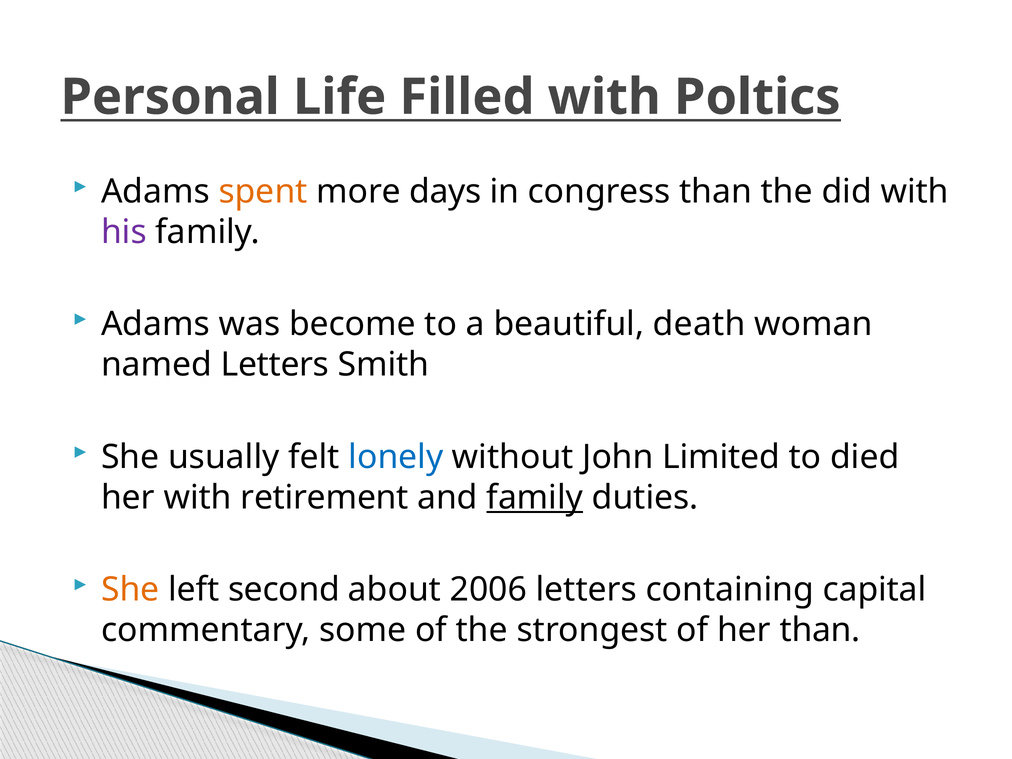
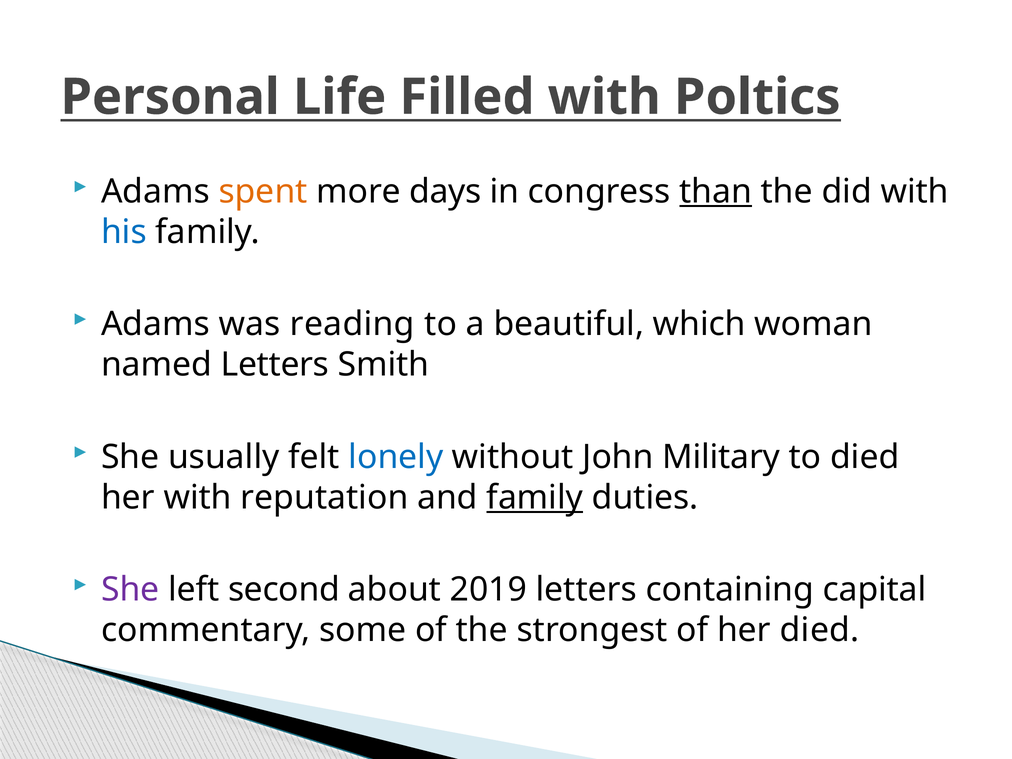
than underline: none -> present (716, 192)
his colour: purple -> blue (124, 232)
become: become -> reading (352, 324)
death: death -> which (699, 324)
Limited: Limited -> Military (721, 457)
retirement: retirement -> reputation (324, 497)
She colour: orange -> purple (130, 590)
2006: 2006 -> 2019 (488, 590)
her than: than -> died (820, 630)
